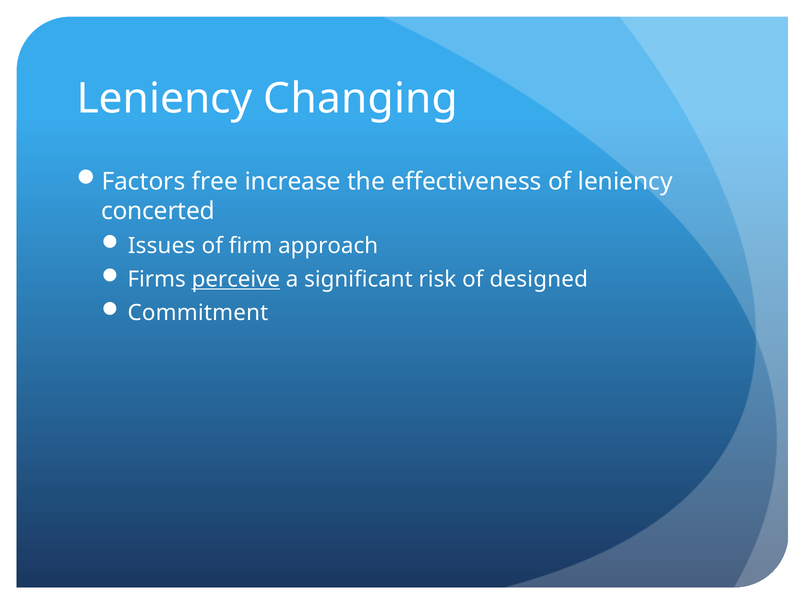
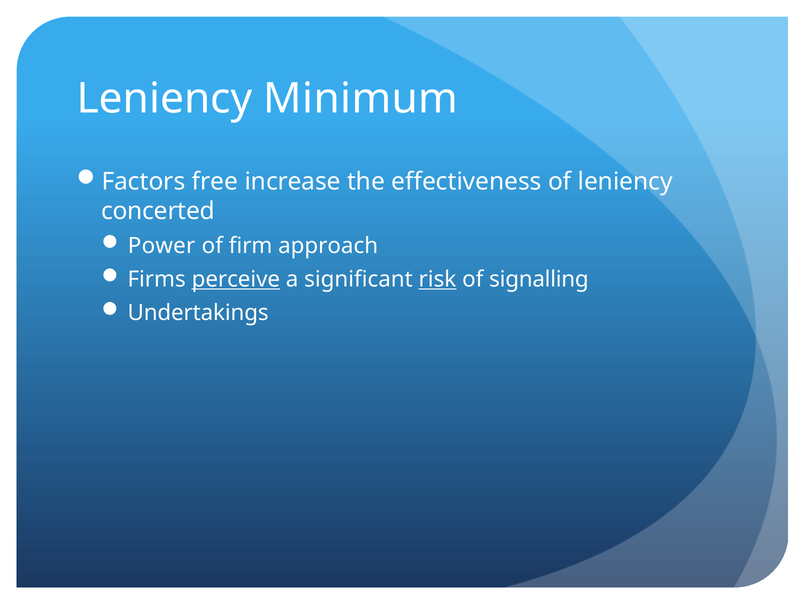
Changing: Changing -> Minimum (361, 99)
Issues: Issues -> Power (162, 246)
risk underline: none -> present (437, 279)
designed: designed -> signalling (539, 279)
Commitment: Commitment -> Undertakings (198, 313)
